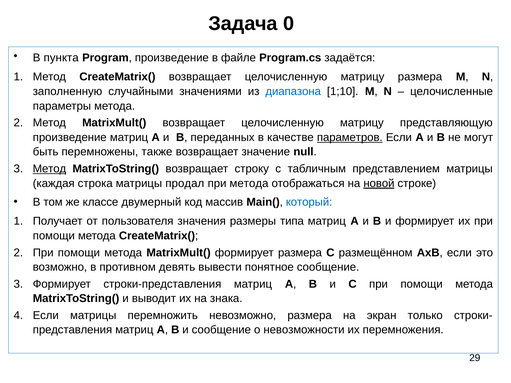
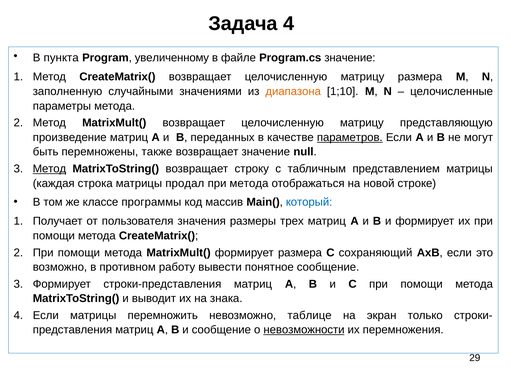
Задача 0: 0 -> 4 (289, 23)
Program произведение: произведение -> увеличенному (172, 58)
Program.cs задаётся: задаётся -> значение (350, 58)
диапазона colour: blue -> orange (293, 91)
новой underline: present -> none (379, 183)
двумерный: двумерный -> программы (151, 202)
типа: типа -> трех (292, 221)
размещённом: размещённом -> сохраняющий (376, 253)
девять: девять -> работу (177, 267)
невозможно размера: размера -> таблице (310, 316)
невозможности underline: none -> present (304, 330)
